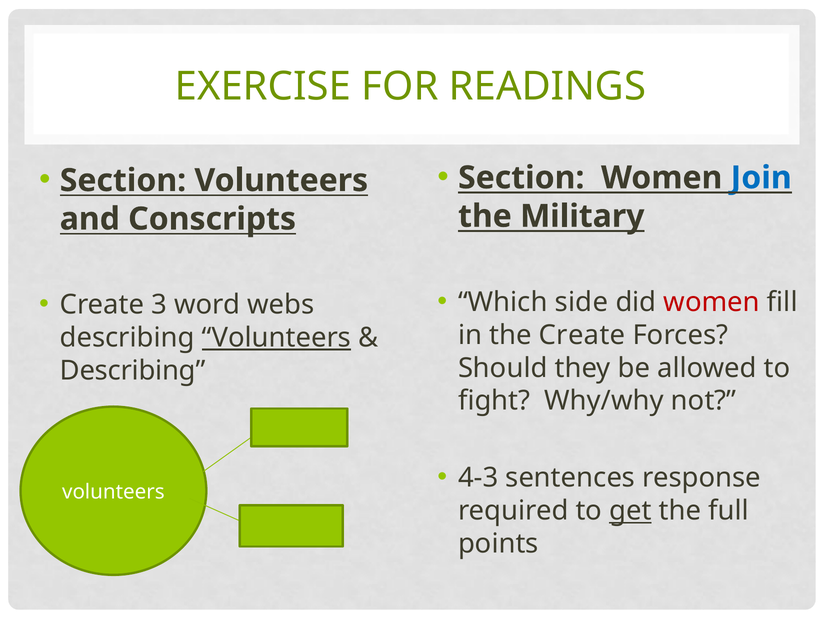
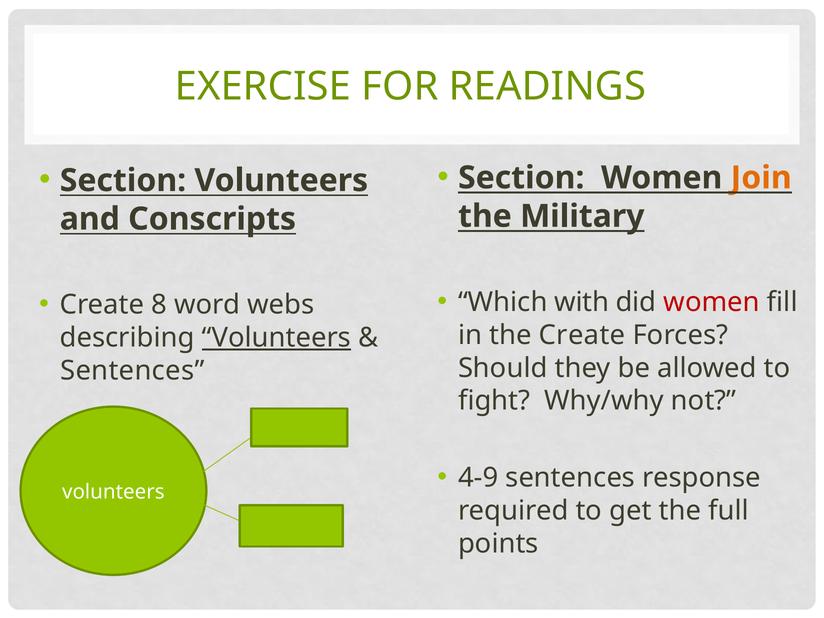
Join colour: blue -> orange (761, 178)
side: side -> with (582, 302)
3: 3 -> 8 (159, 305)
Describing: Describing -> Sentences (132, 371)
4-3: 4-3 -> 4-9 (478, 478)
get underline: present -> none (630, 511)
